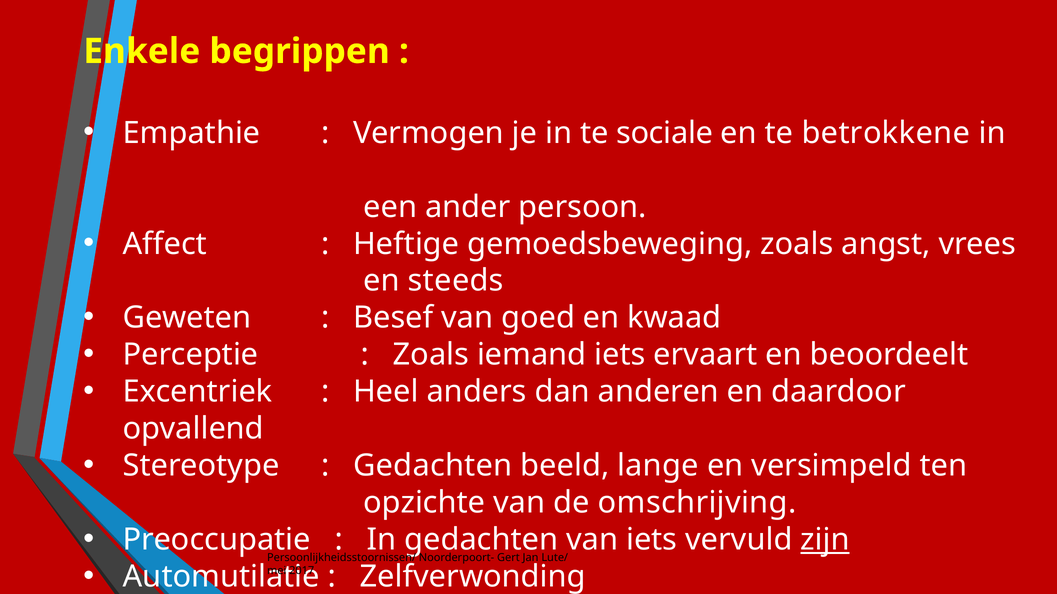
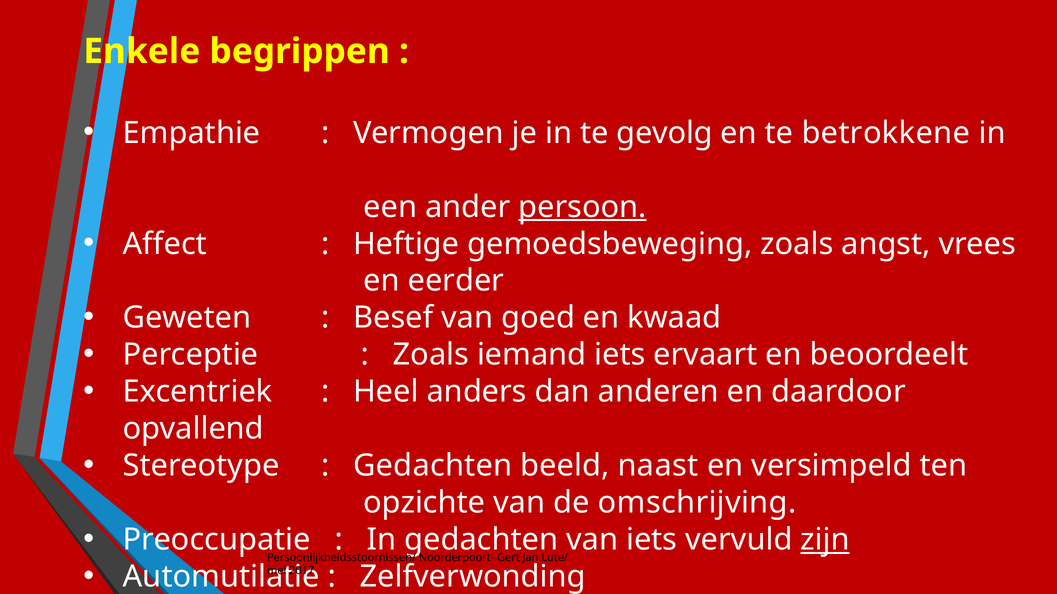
sociale: sociale -> gevolg (665, 133)
persoon underline: none -> present (582, 207)
steeds: steeds -> eerder (456, 281)
lange: lange -> naast (658, 466)
